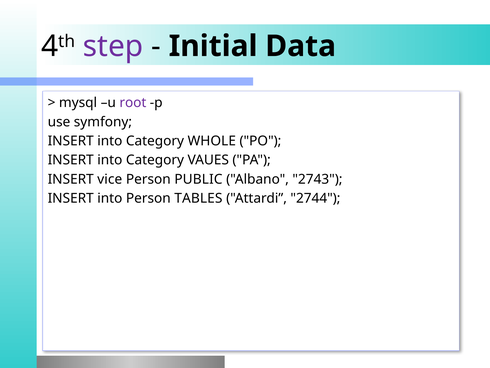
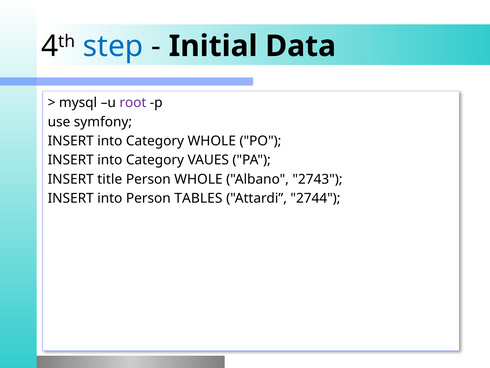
step colour: purple -> blue (113, 46)
vice: vice -> title (110, 179)
Person PUBLIC: PUBLIC -> WHOLE (198, 179)
